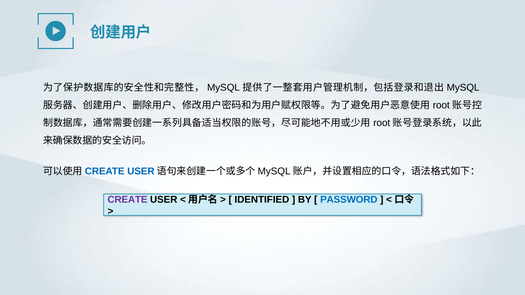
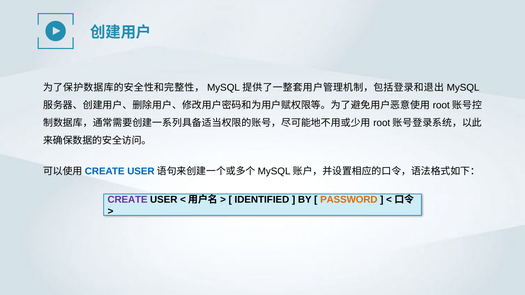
PASSWORD colour: blue -> orange (349, 200)
